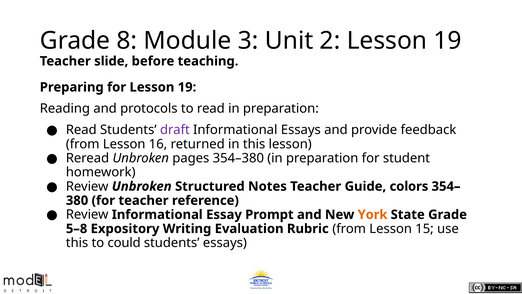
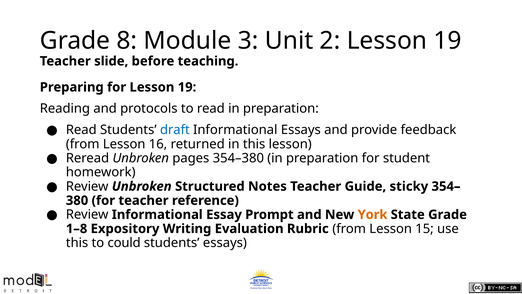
draft colour: purple -> blue (175, 130)
colors: colors -> sticky (409, 186)
5–8: 5–8 -> 1–8 (77, 228)
